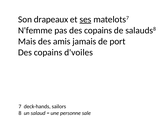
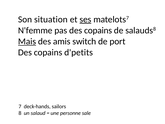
drapeaux: drapeaux -> situation (51, 19)
Mais underline: none -> present (27, 41)
jamais: jamais -> switch (84, 41)
d'voiles: d'voiles -> d'petits (79, 52)
